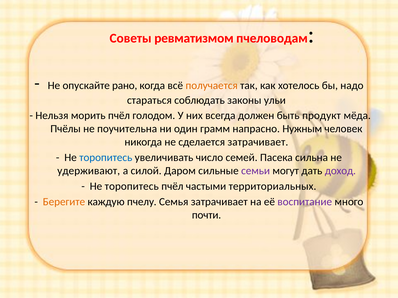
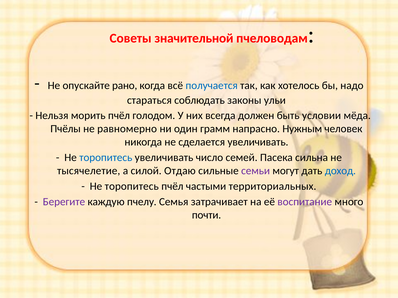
ревматизмом: ревматизмом -> значительной (194, 38)
получается colour: orange -> blue (212, 86)
продукт: продукт -> условии (322, 116)
поучительна: поучительна -> равномерно (127, 129)
сделается затрачивает: затрачивает -> увеличивать (258, 142)
удерживают: удерживают -> тысячелетие (89, 171)
Даром: Даром -> Отдаю (180, 171)
доход colour: purple -> blue (340, 171)
Берегите colour: orange -> purple (64, 202)
